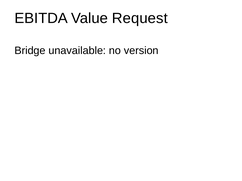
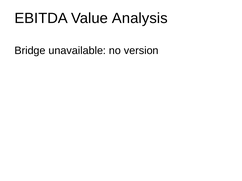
Request: Request -> Analysis (140, 18)
